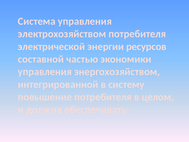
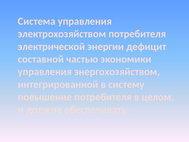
ресурсов: ресурсов -> дефицит (146, 46)
